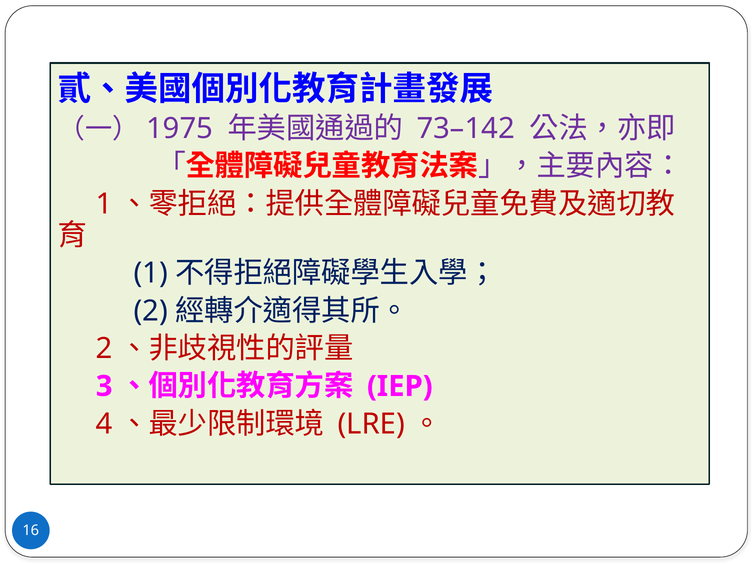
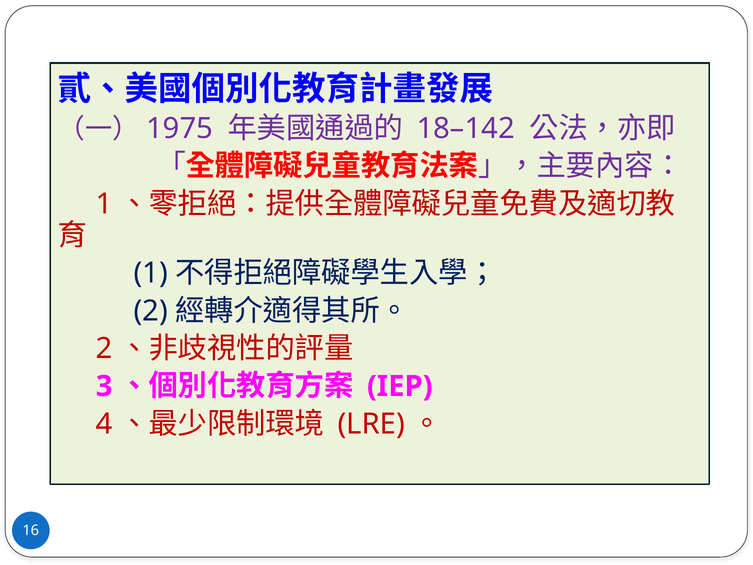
73–142: 73–142 -> 18–142 (466, 129)
